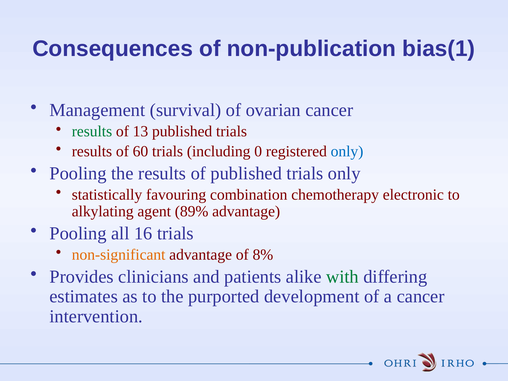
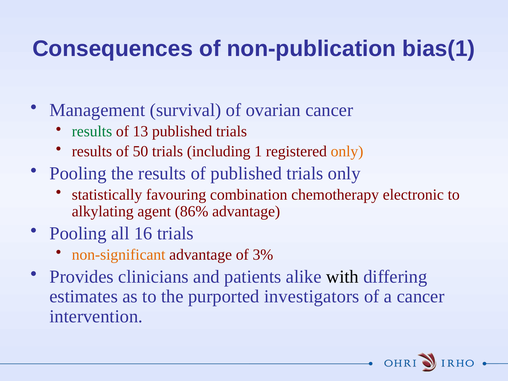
60: 60 -> 50 (140, 151)
0: 0 -> 1 (258, 151)
only colour: blue -> orange (347, 151)
89%: 89% -> 86% (192, 211)
8%: 8% -> 3% (263, 255)
with colour: green -> black (343, 277)
development: development -> investigators (312, 297)
